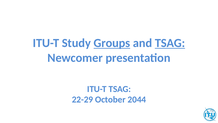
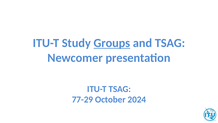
TSAG underline: present -> none (170, 43)
22-29: 22-29 -> 77-29 (82, 99)
2044: 2044 -> 2024 (137, 99)
